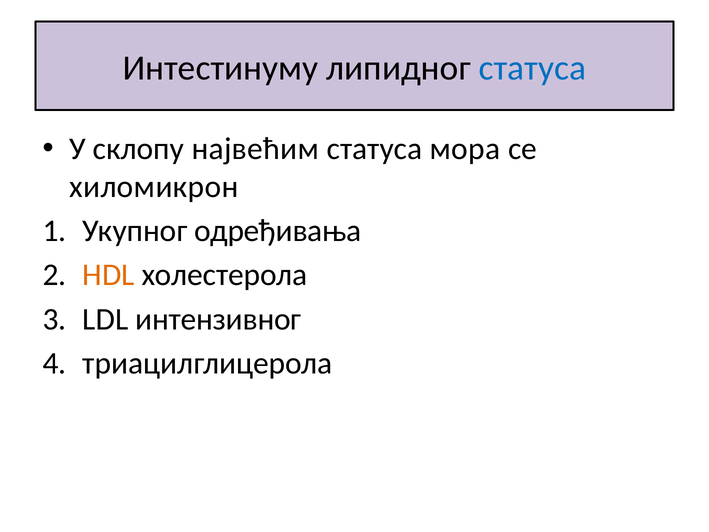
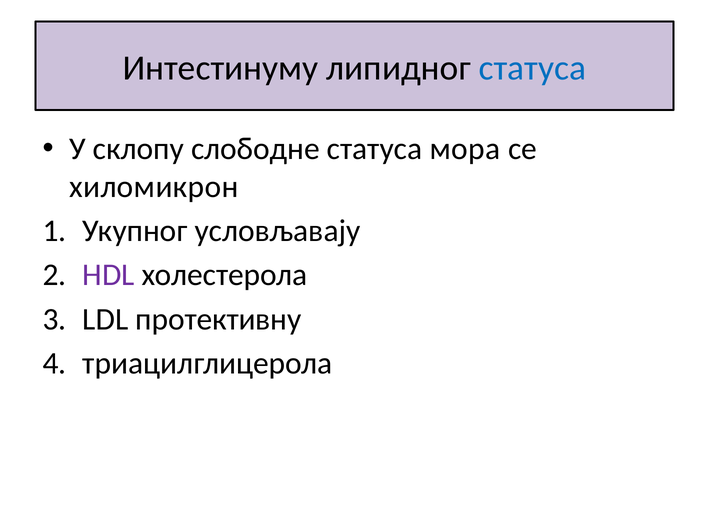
највећим: највећим -> слободне (256, 149)
одређивања: одређивања -> условљавају (278, 231)
HDL colour: orange -> purple (109, 275)
интензивног: интензивног -> протективну (218, 319)
